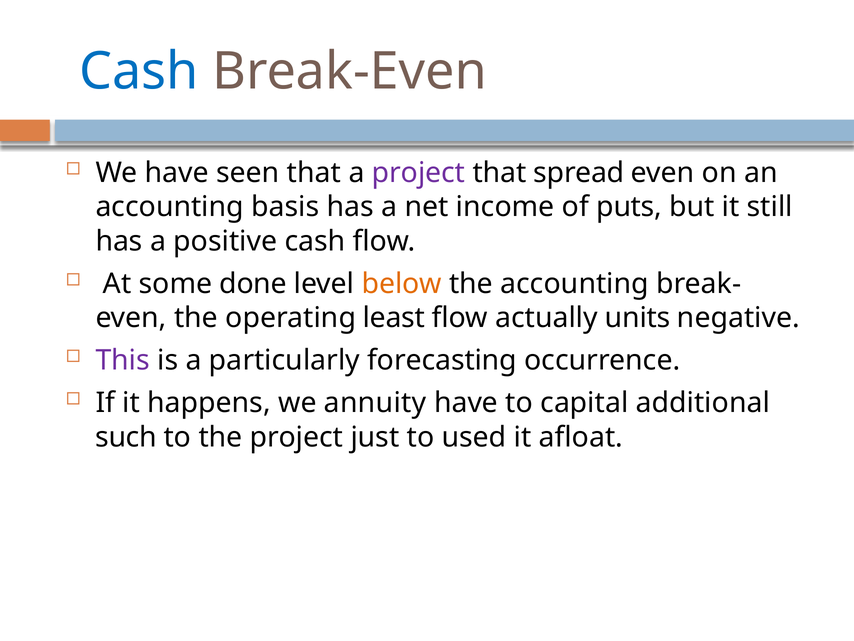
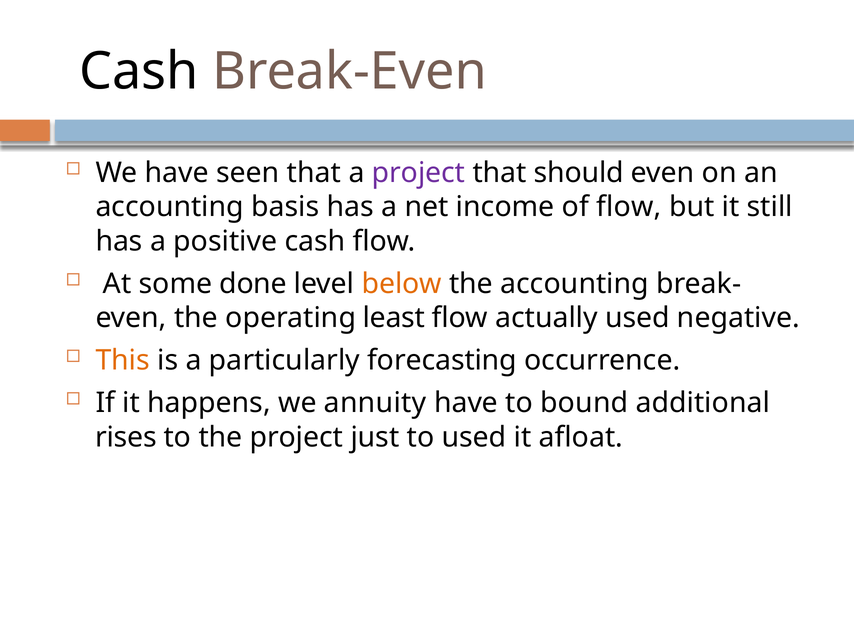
Cash colour: blue -> black (139, 71)
spread: spread -> should (579, 173)
of puts: puts -> flow (629, 207)
actually units: units -> used (637, 318)
This colour: purple -> orange (123, 360)
capital: capital -> bound (584, 403)
such: such -> rises (126, 437)
